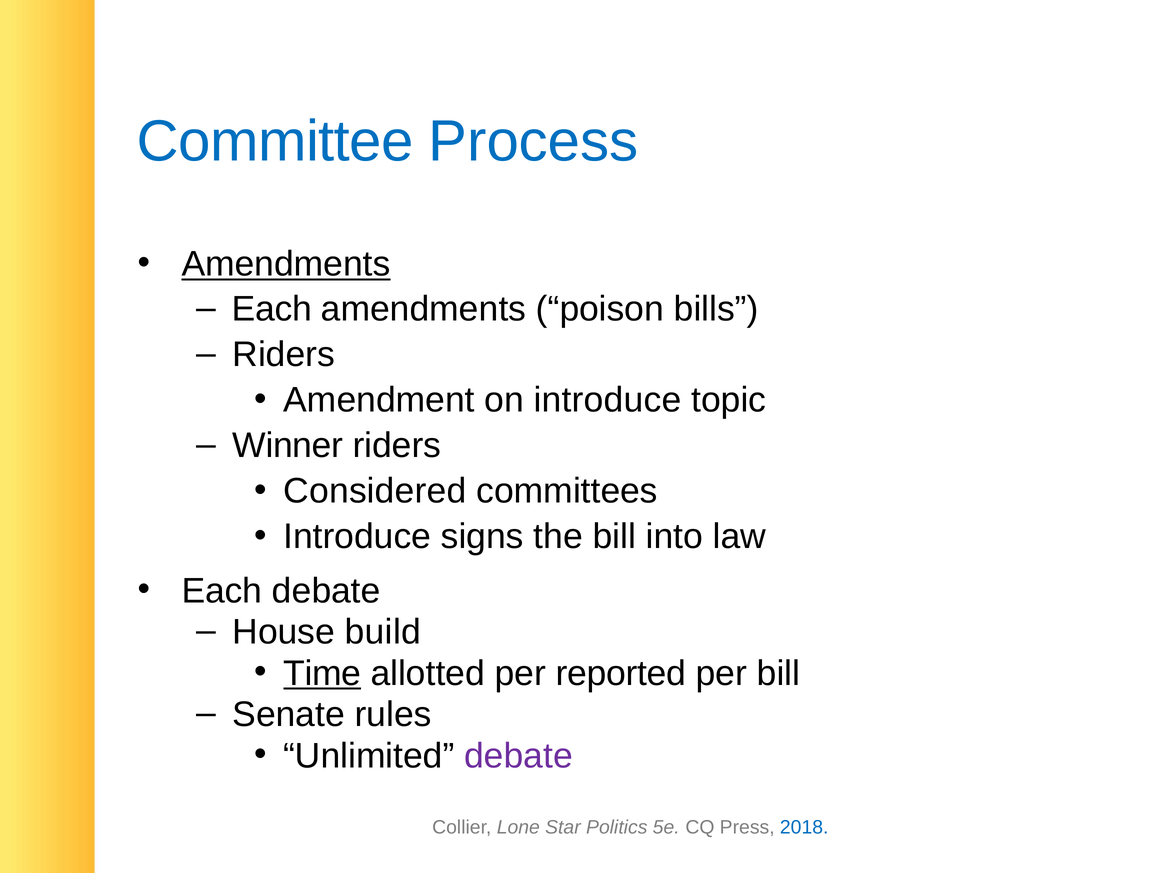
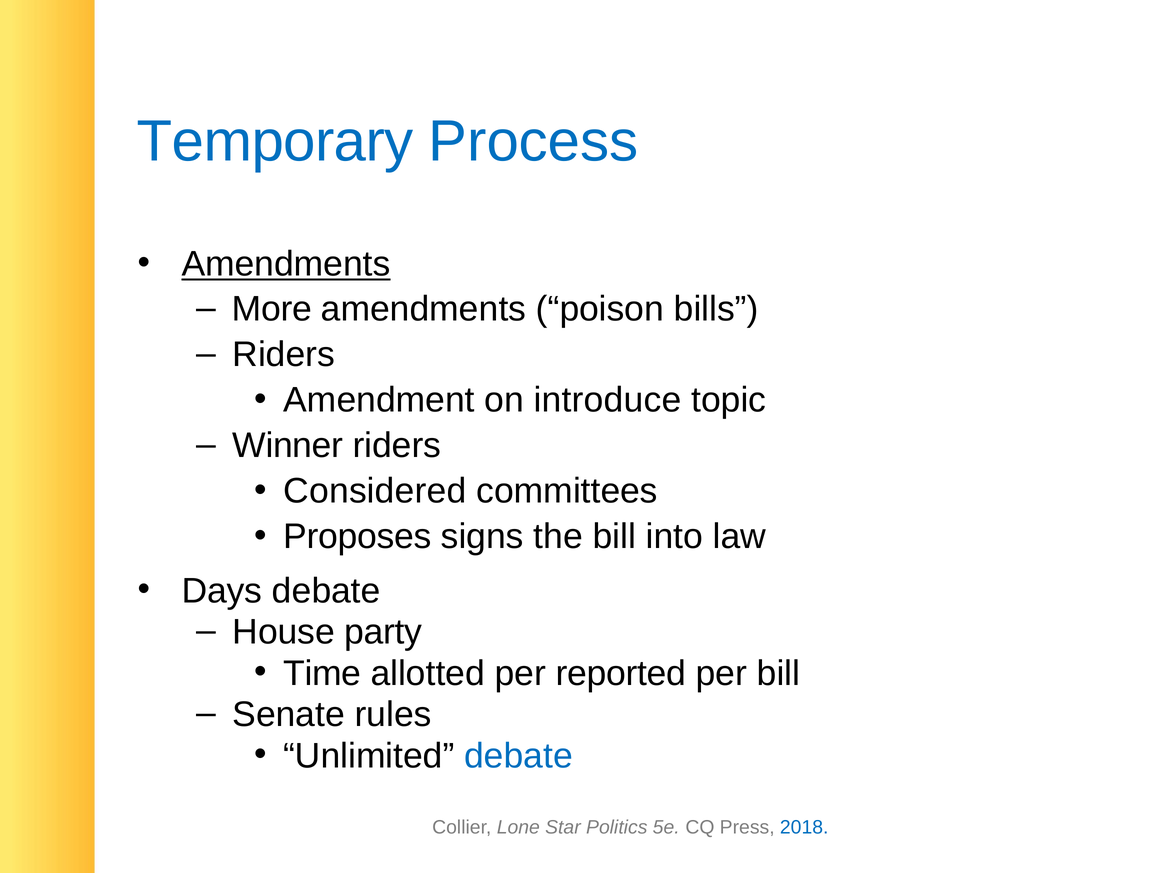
Committee: Committee -> Temporary (275, 141)
Each: Each -> More (272, 309)
Introduce: Introduce -> Proposes (357, 536)
Each: Each -> Days (222, 591)
build: build -> party (383, 632)
Time underline: present -> none (322, 673)
debate colour: purple -> blue (519, 756)
